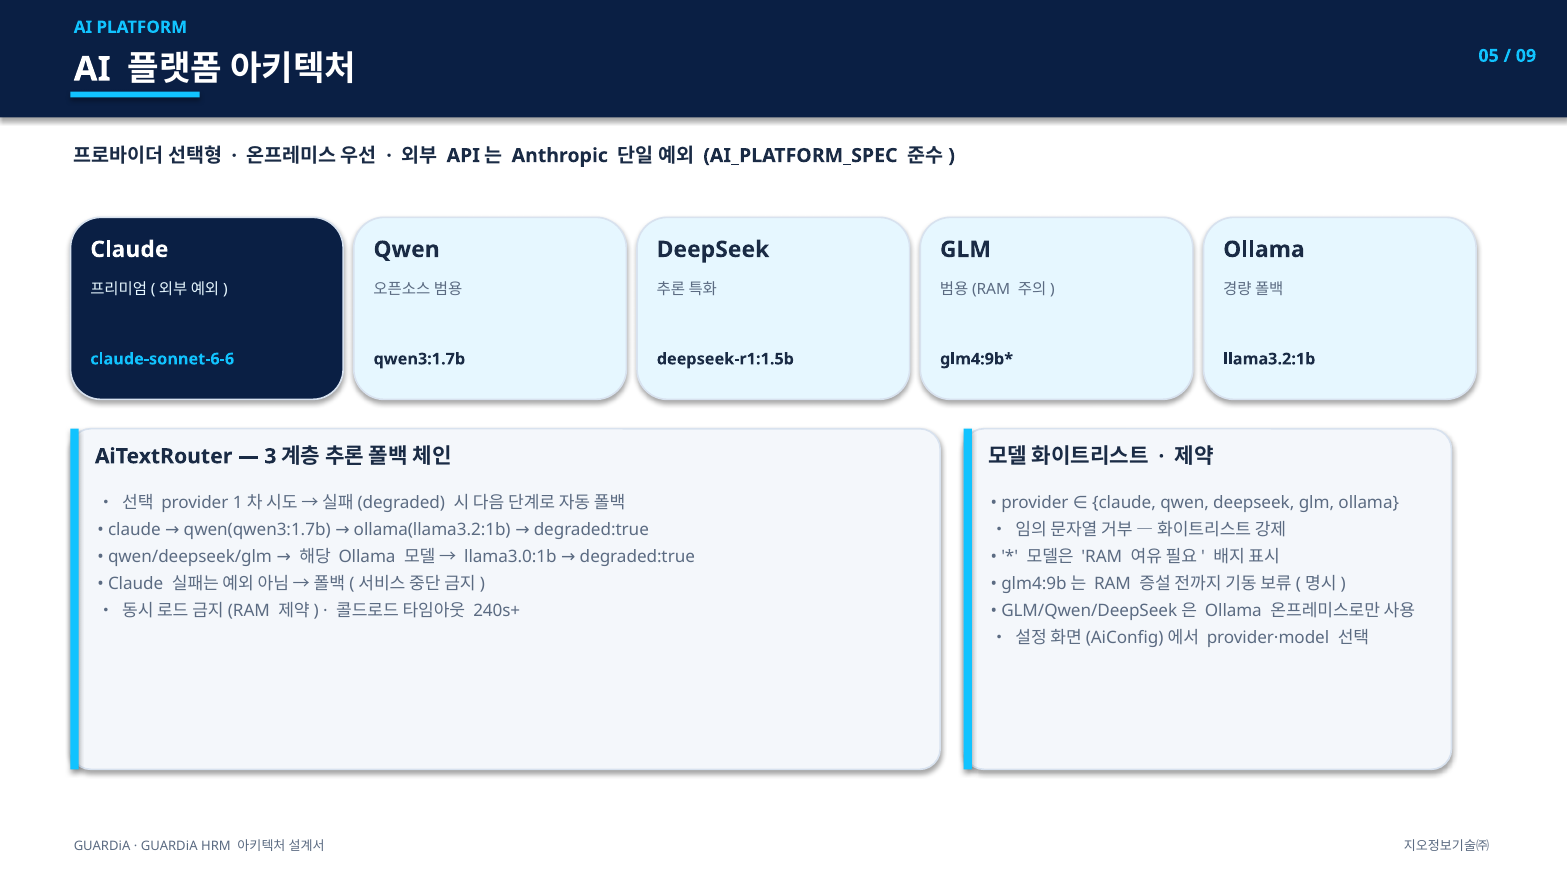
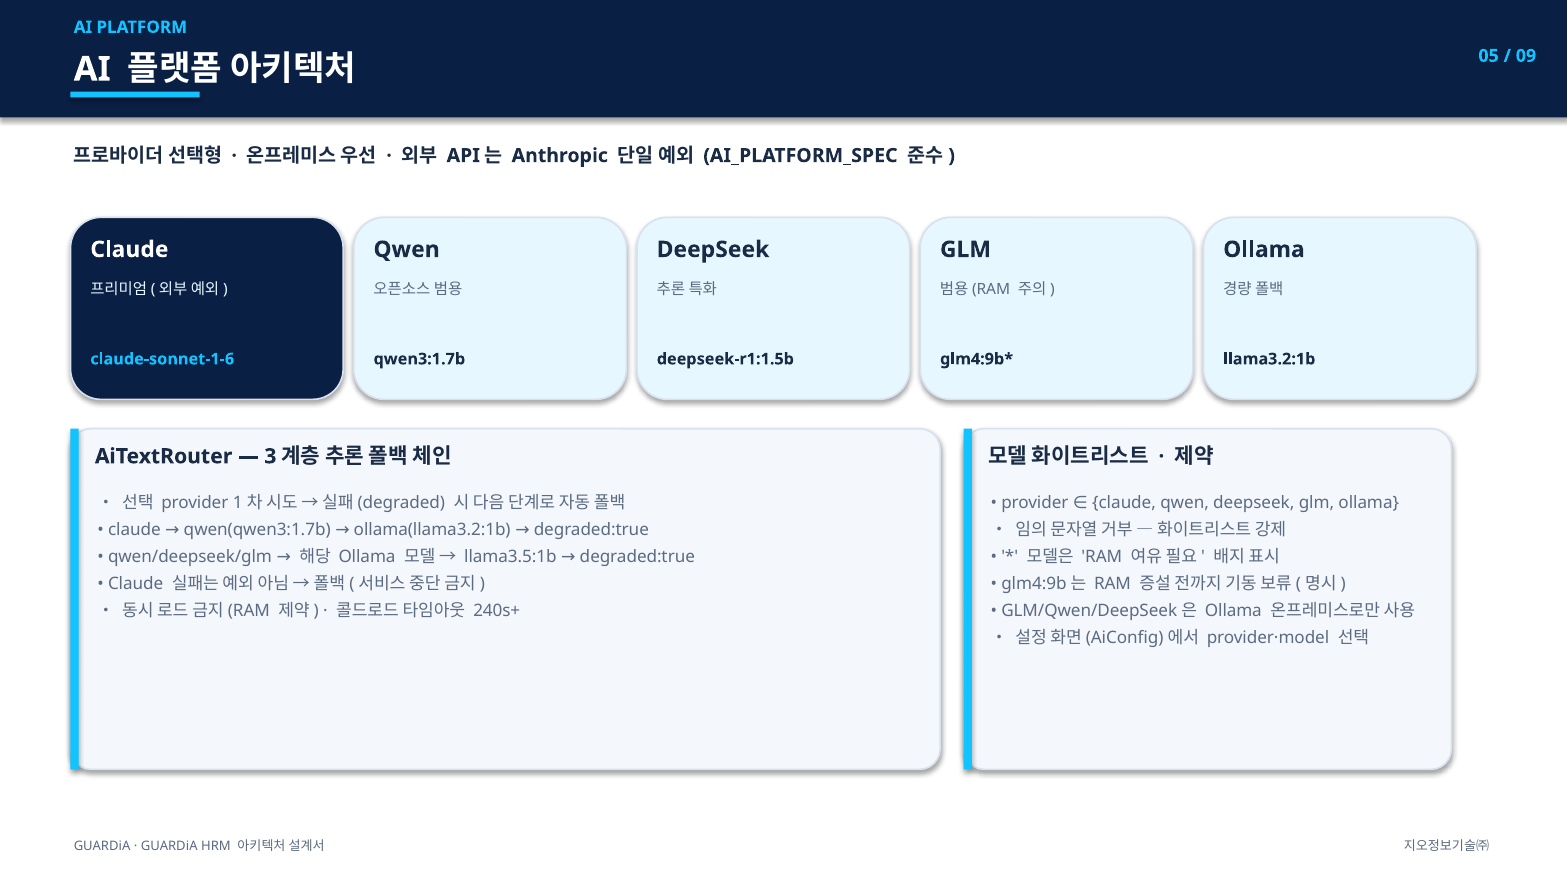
claude-sonnet-6-6: claude-sonnet-6-6 -> claude-sonnet-1-6 (162, 359)
llama3.0:1b: llama3.0:1b -> llama3.5:1b (510, 557)
